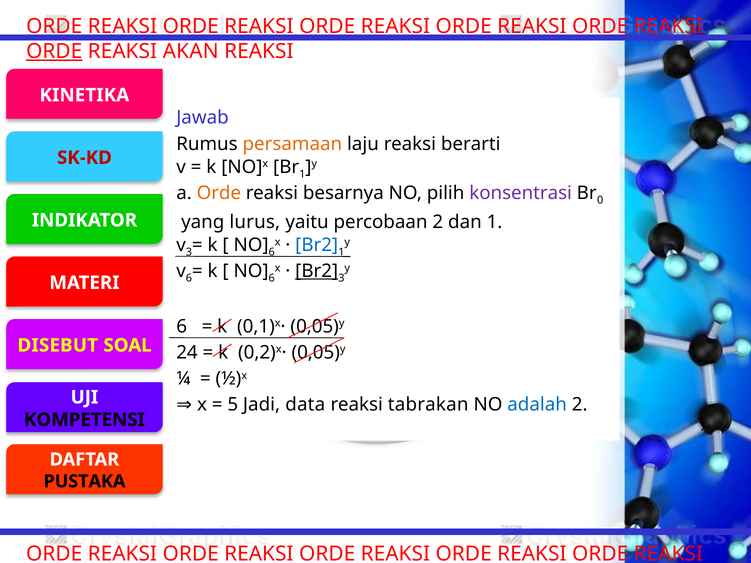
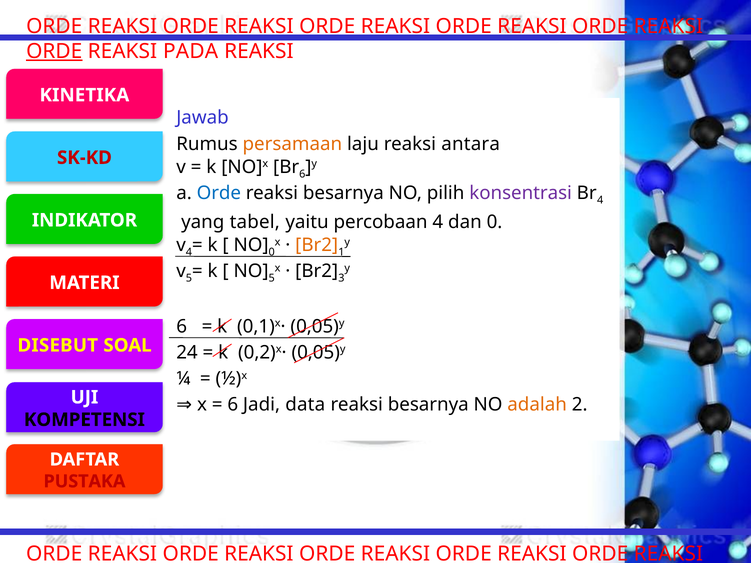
AKAN: AKAN -> PADA (191, 51)
berarti: berarti -> antara (471, 144)
1: 1 -> 6 (302, 174)
Orde colour: orange -> blue (219, 193)
0: 0 -> 4 (600, 200)
lurus: lurus -> tabel (255, 222)
percobaan 2: 2 -> 4 (438, 222)
dan 1: 1 -> 0 (495, 222)
Br2 colour: blue -> orange (317, 245)
v 3: 3 -> 4 (189, 252)
6: 6 -> 0 (272, 252)
Br2 underline: present -> none (317, 271)
v 6: 6 -> 5 (189, 279)
6: 6 -> 5 (272, 279)
5: 5 -> 6 (233, 405)
tabrakan: tabrakan -> besarnya (428, 405)
adalah colour: blue -> orange (537, 405)
PUSTAKA colour: black -> red (84, 482)
